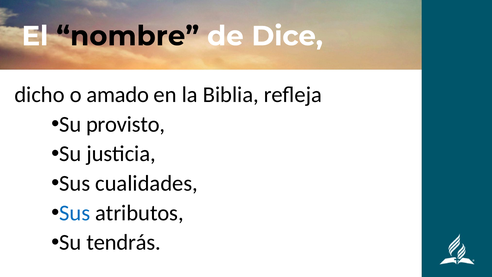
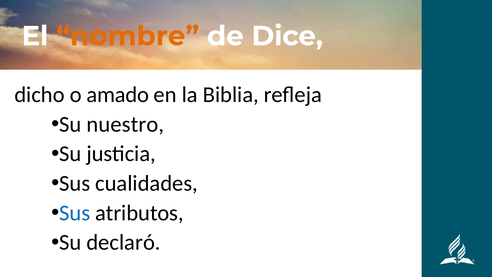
nombre colour: black -> orange (128, 36)
provisto: provisto -> nuestro (125, 124)
tendrás: tendrás -> declaró (124, 242)
